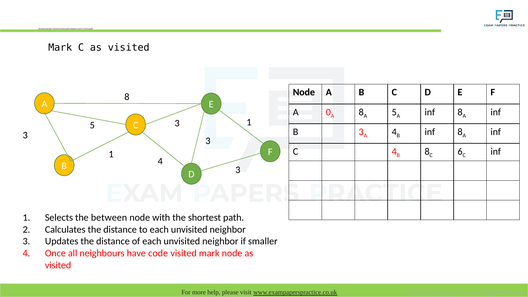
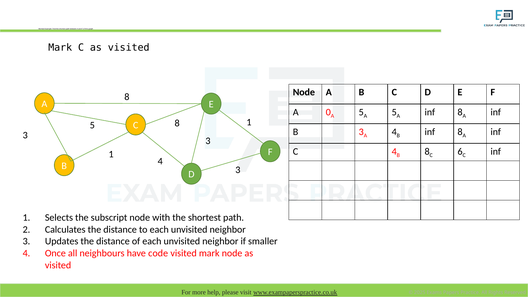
8: 8 -> 5 (361, 112)
5 3: 3 -> 8 (177, 123)
the between: between -> subscript (109, 218)
